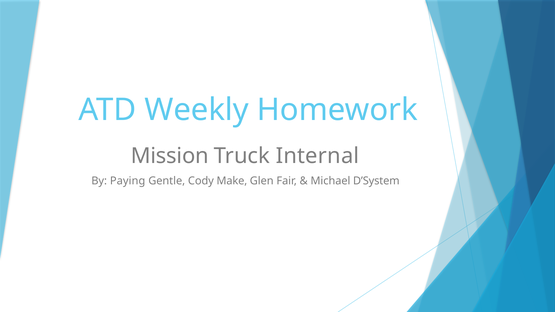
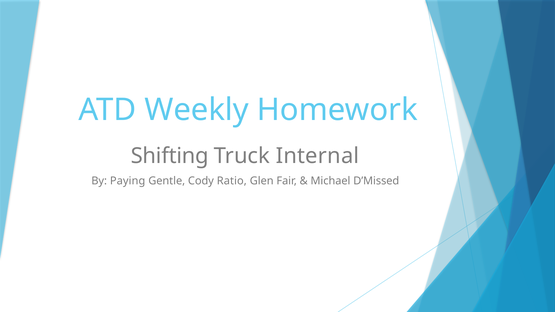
Mission: Mission -> Shifting (170, 156)
Make: Make -> Ratio (232, 181)
D’System: D’System -> D’Missed (376, 181)
